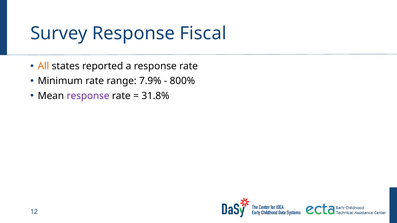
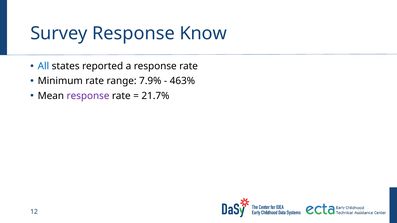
Fiscal: Fiscal -> Know (203, 33)
All colour: orange -> blue (43, 66)
800%: 800% -> 463% (182, 81)
31.8%: 31.8% -> 21.7% (155, 96)
